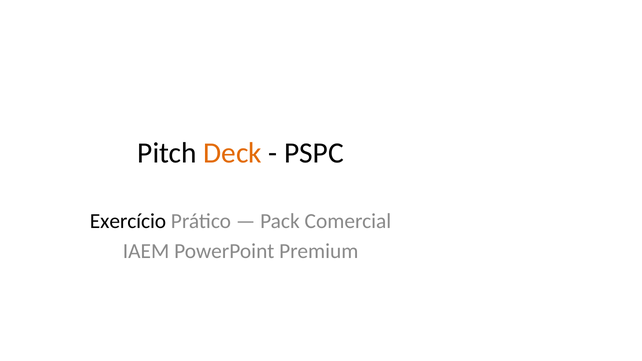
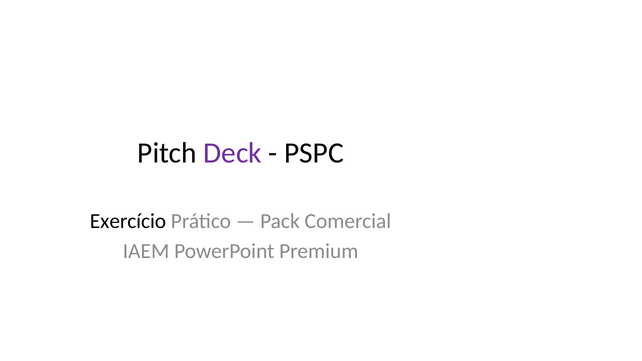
Deck colour: orange -> purple (233, 153)
